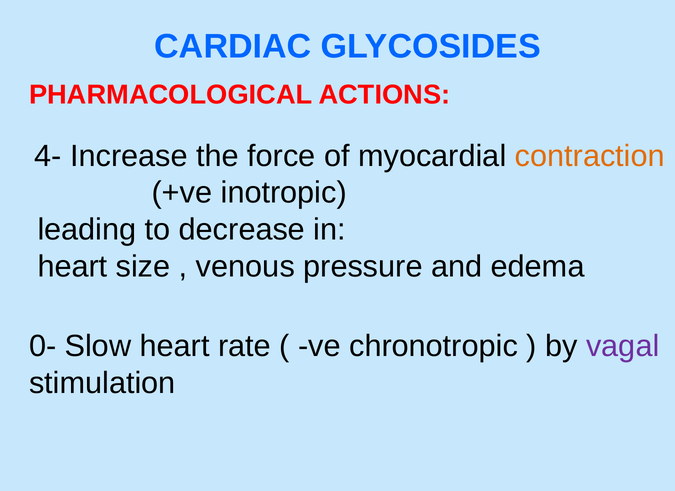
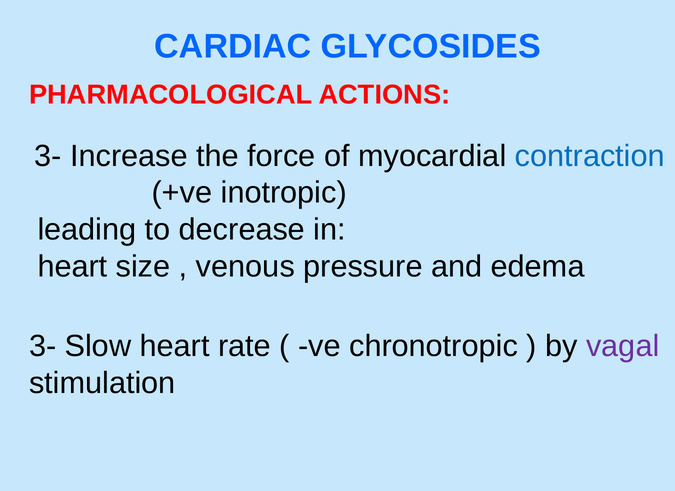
4-: 4- -> 3- (48, 156)
contraction colour: orange -> blue (590, 156)
0-: 0- -> 3- (43, 346)
